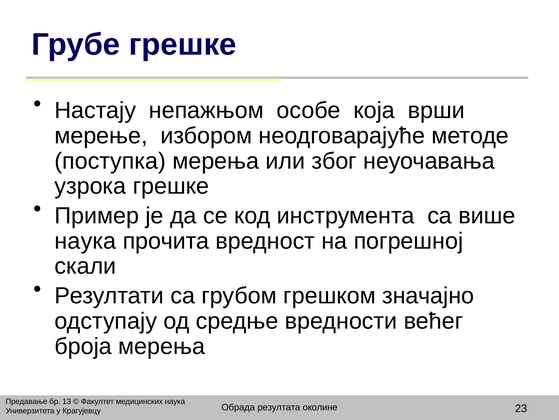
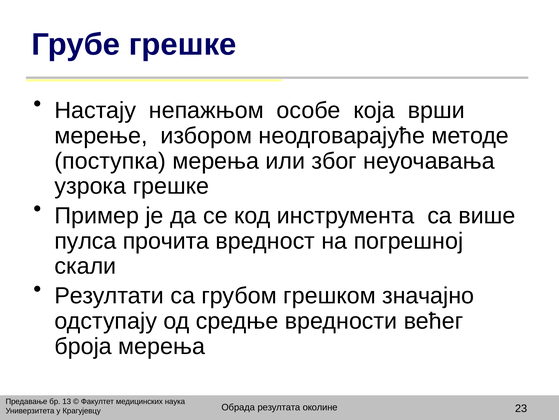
наука: наука -> пулса (85, 241)
